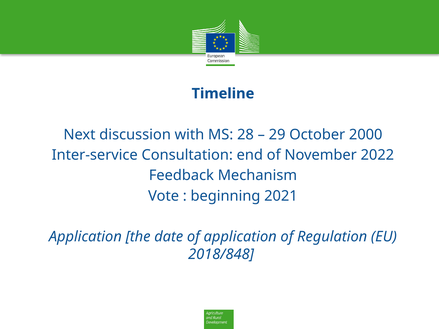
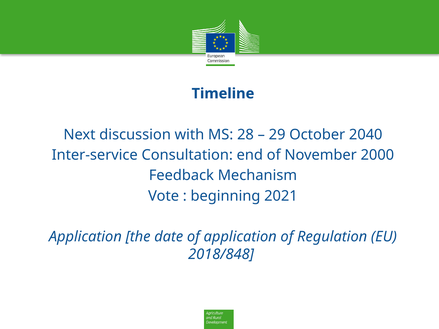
2000: 2000 -> 2040 (366, 135)
2022: 2022 -> 2000 (377, 155)
